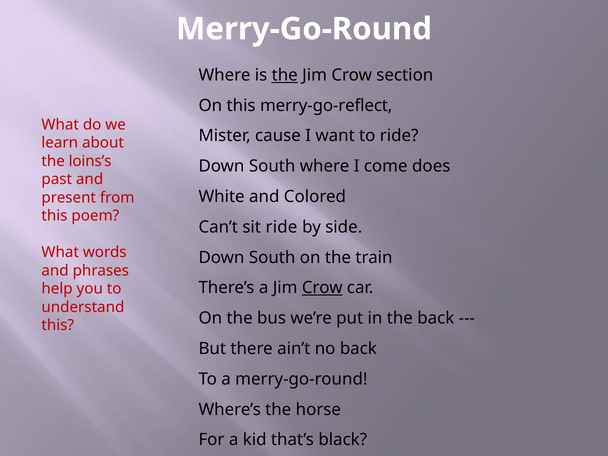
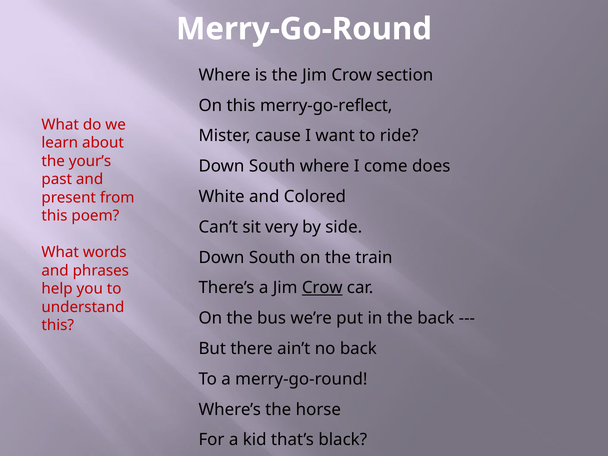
the underline: present -> none (285, 75)
loins’s: loins’s -> your’s (90, 161)
sit ride: ride -> very (282, 227)
